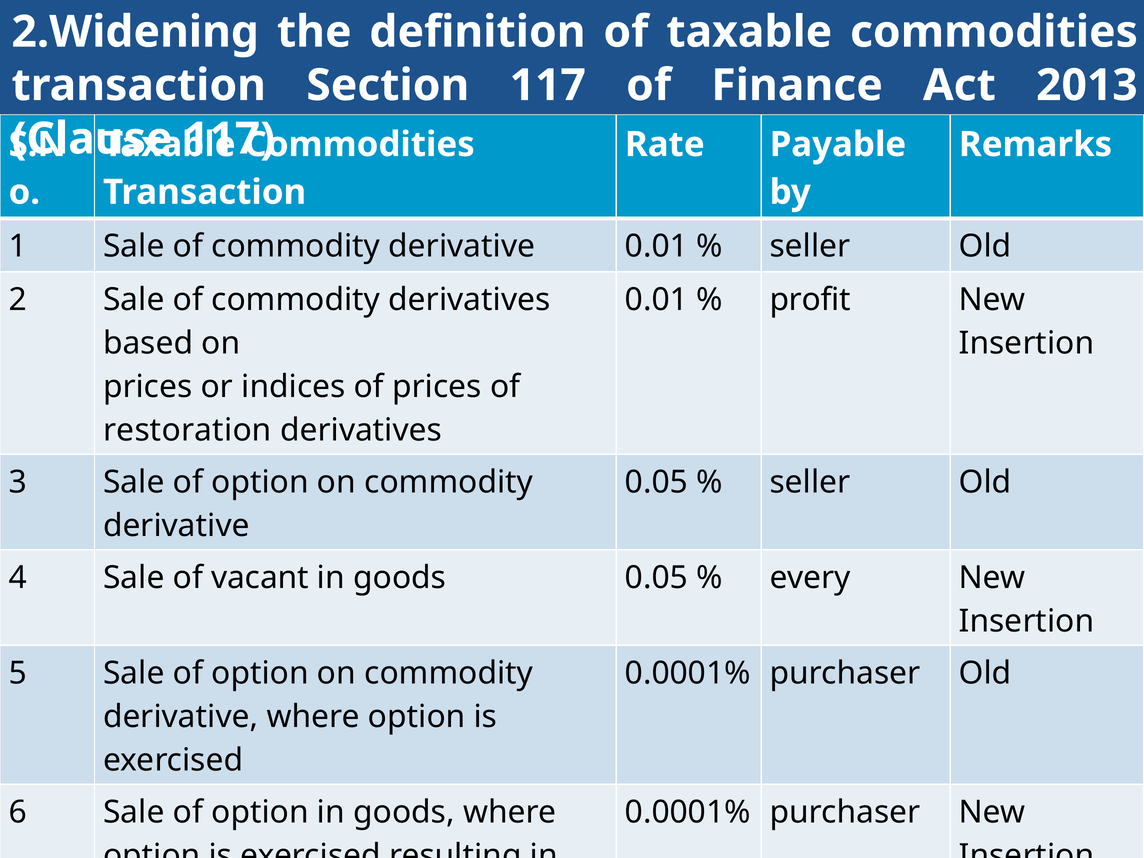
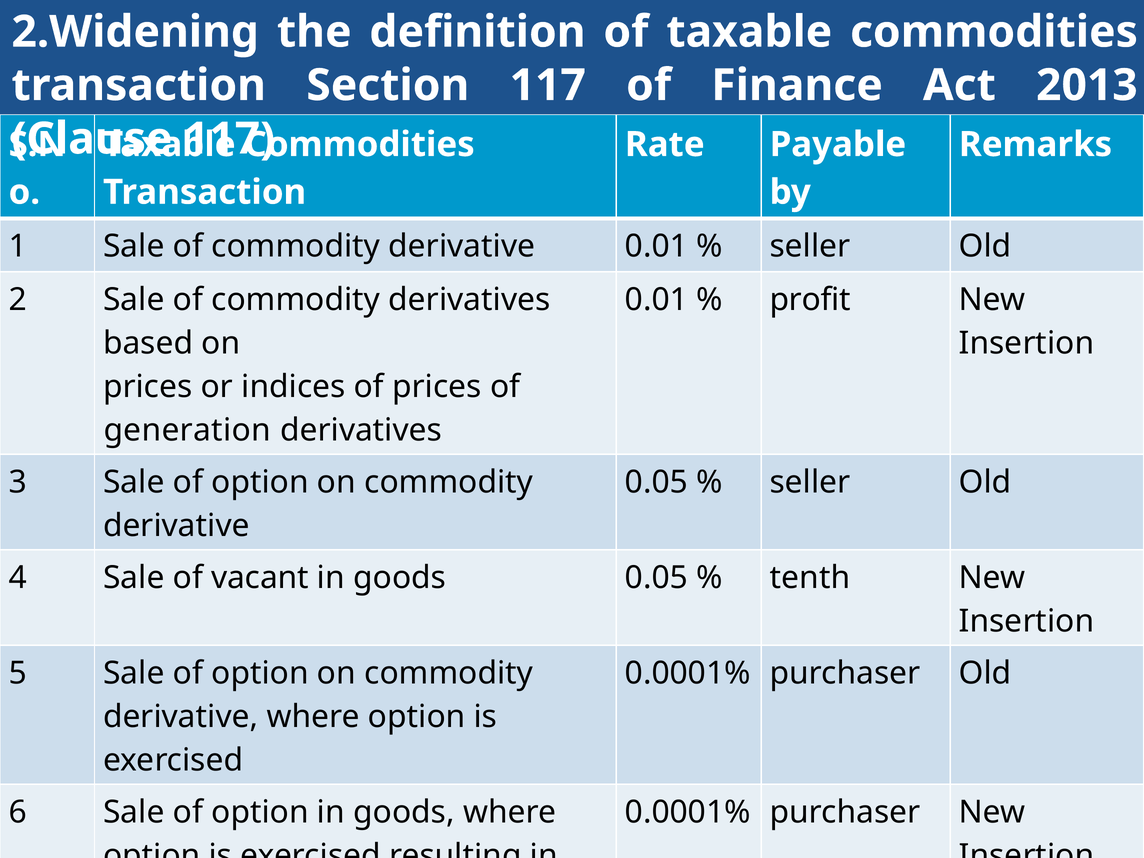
restoration: restoration -> generation (187, 430)
every: every -> tenth (810, 578)
